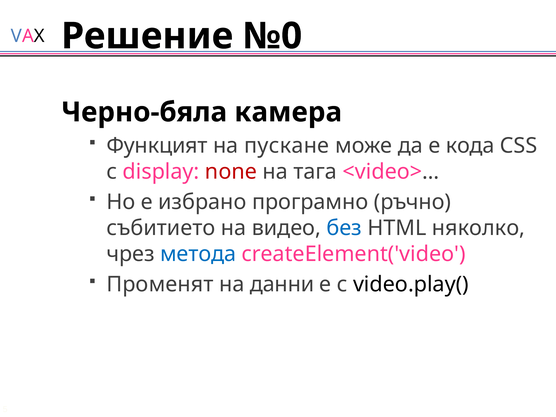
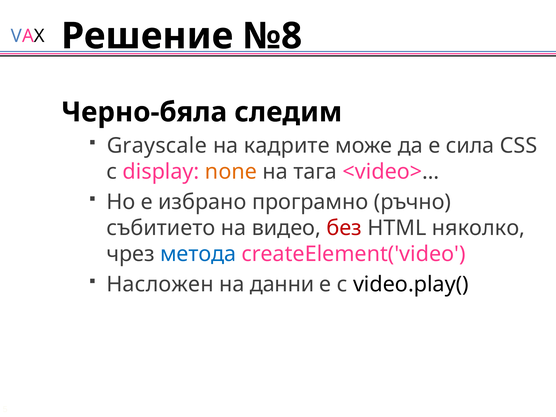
№0: №0 -> №8 (273, 36)
камера: камера -> следим (288, 112)
Функцият: Функцият -> Grayscale (157, 146)
пускане: пускане -> кадрите (287, 146)
кода: кода -> сила (470, 146)
none colour: red -> orange (231, 172)
без colour: blue -> red (344, 228)
Променят: Променят -> Насложен (160, 284)
